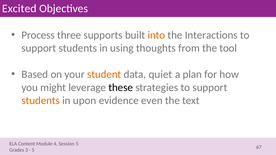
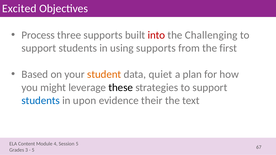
into colour: orange -> red (156, 35)
Interactions: Interactions -> Challenging (211, 35)
using thoughts: thoughts -> supports (156, 48)
tool: tool -> first (228, 48)
students colour: orange -> blue (41, 101)
even: even -> their (152, 101)
